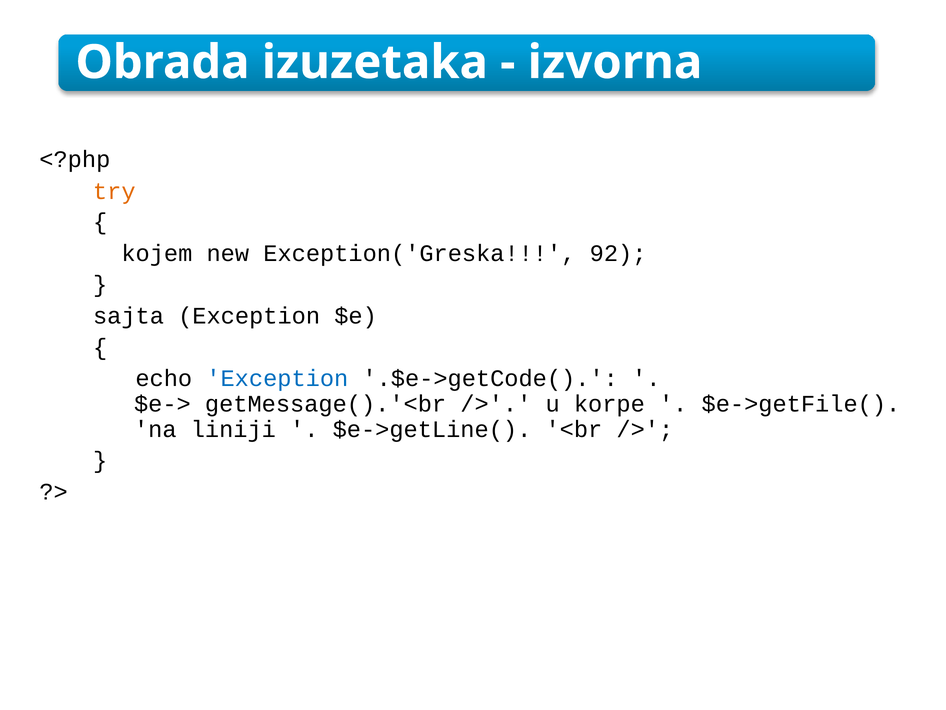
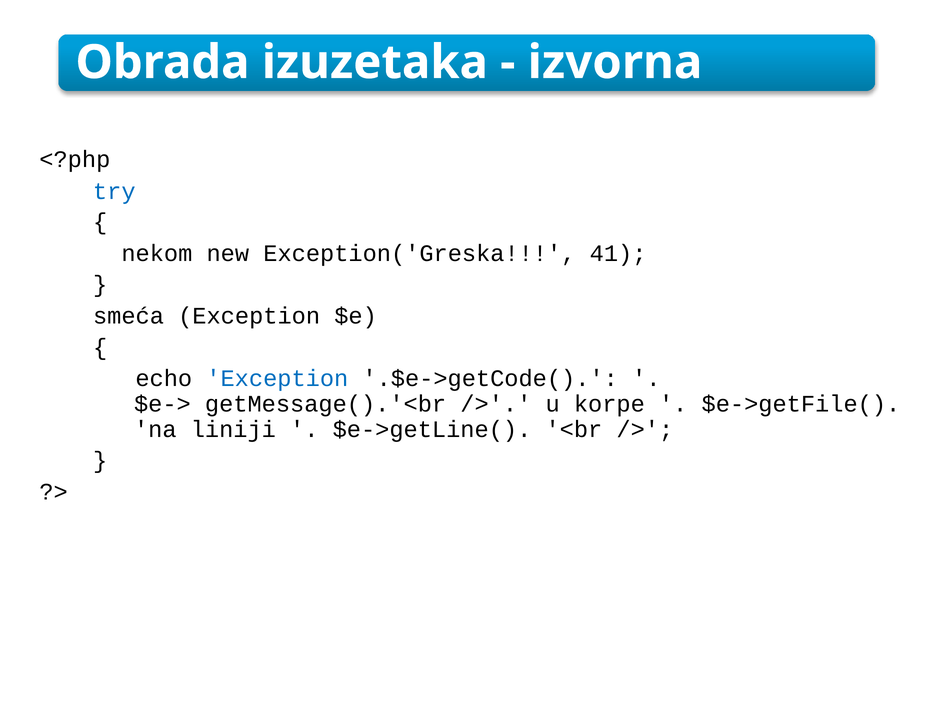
try colour: orange -> blue (114, 191)
kojem: kojem -> nekom (157, 253)
92: 92 -> 41 (618, 253)
sajta: sajta -> smeća (129, 315)
